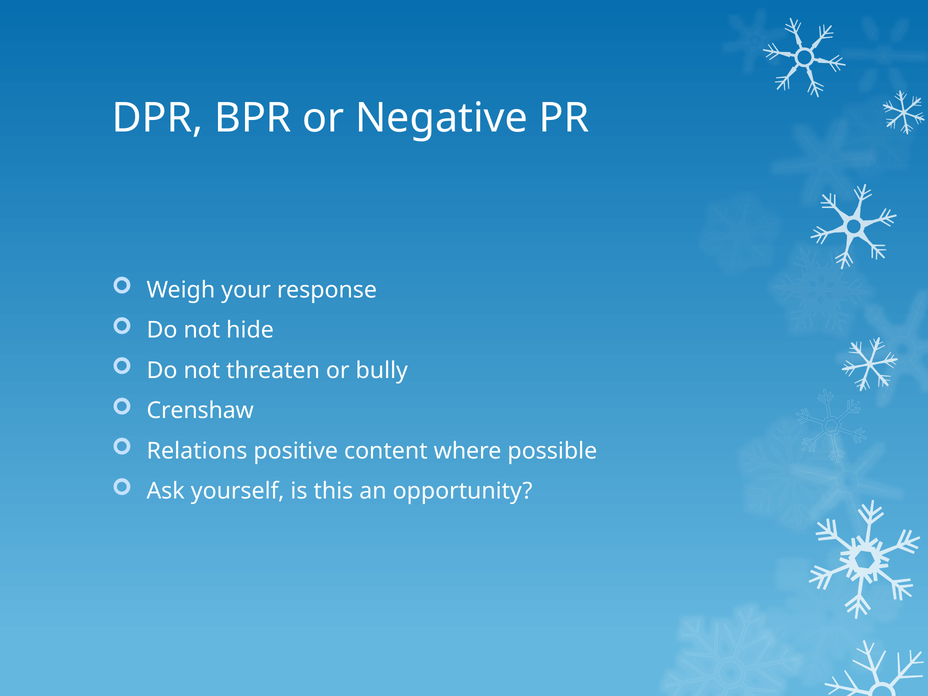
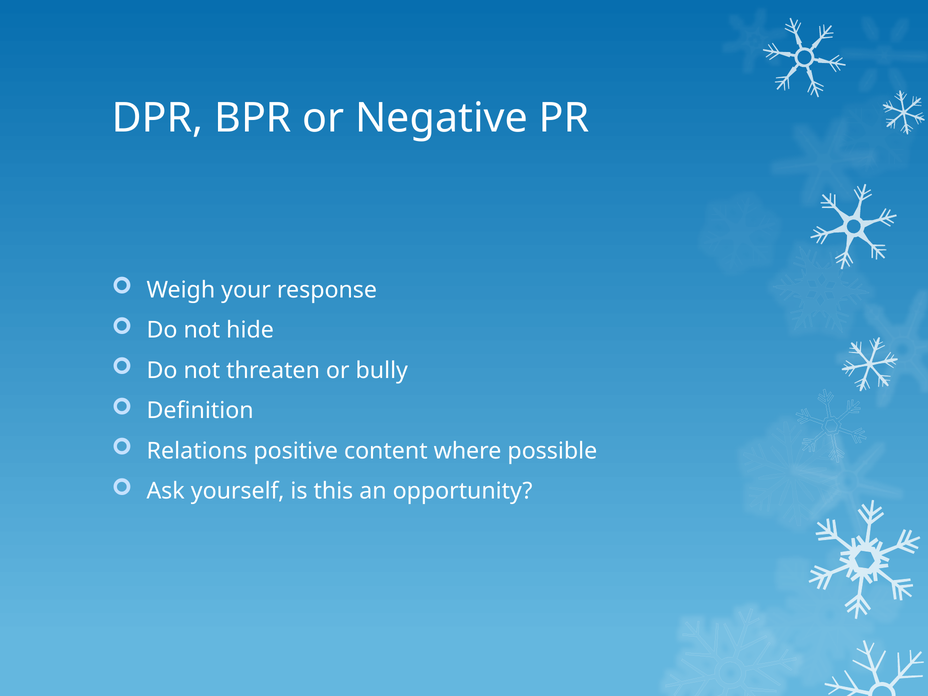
Crenshaw: Crenshaw -> Definition (200, 411)
